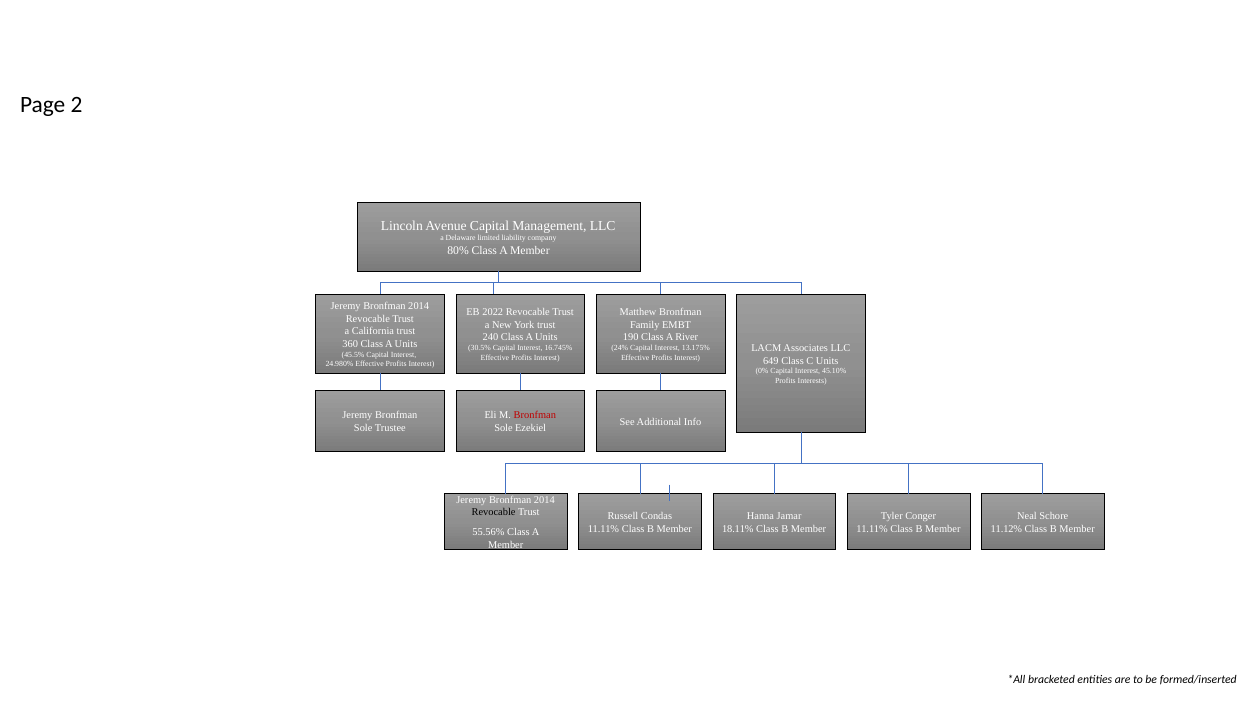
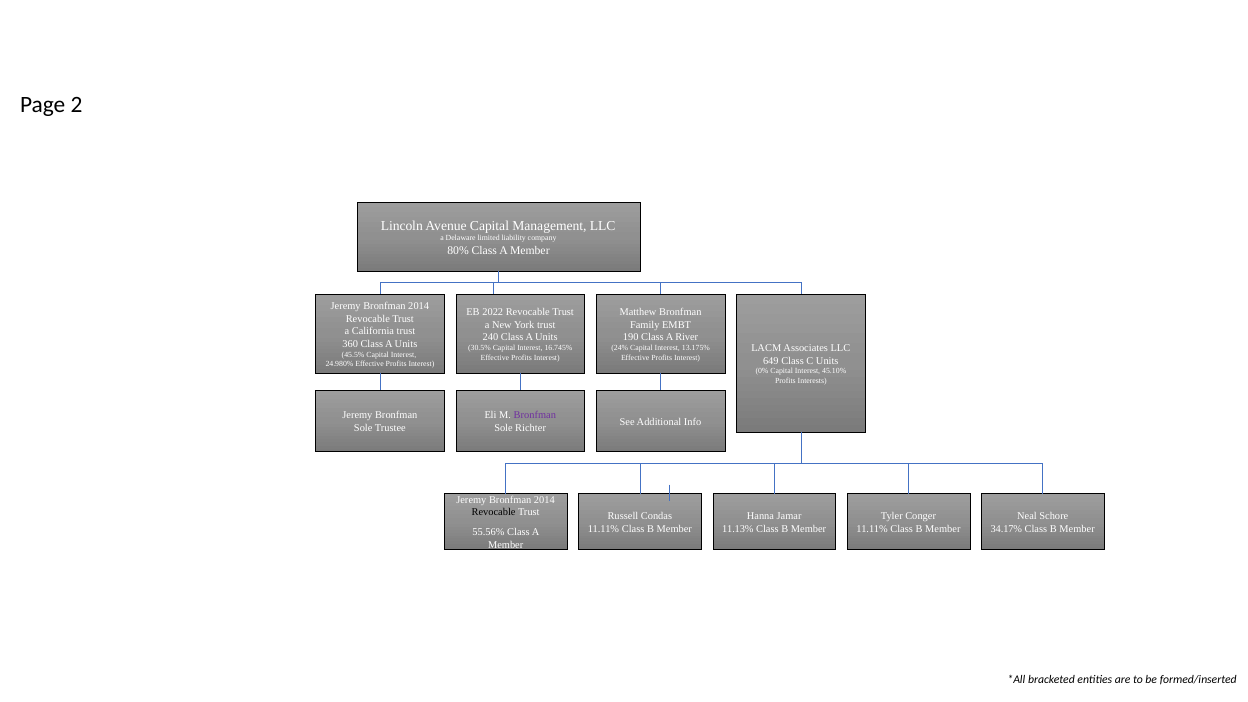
Bronfman colour: red -> purple (535, 415)
Ezekiel: Ezekiel -> Richter (531, 428)
18.11%: 18.11% -> 11.13% (738, 529)
11.12%: 11.12% -> 34.17% (1006, 529)
